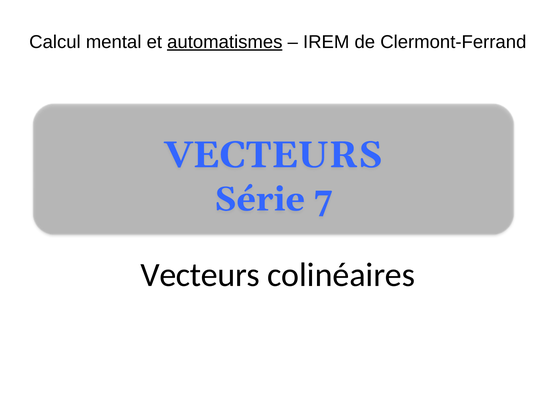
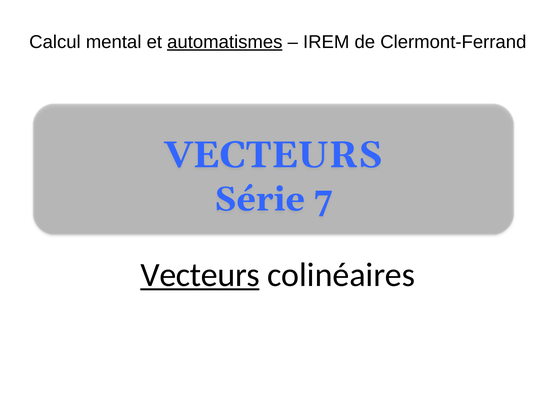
Vecteurs underline: none -> present (200, 275)
